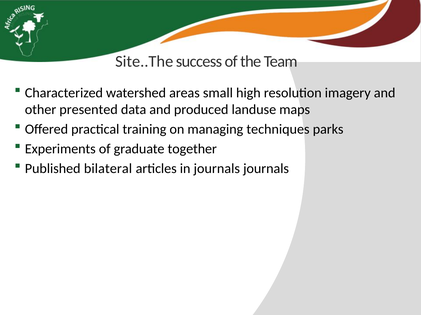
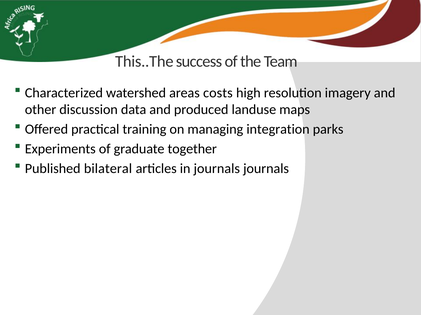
Site..The: Site..The -> This..The (144, 62)
small: small -> costs (218, 93)
presented: presented -> discussion (89, 110)
techniques: techniques -> integration (278, 130)
